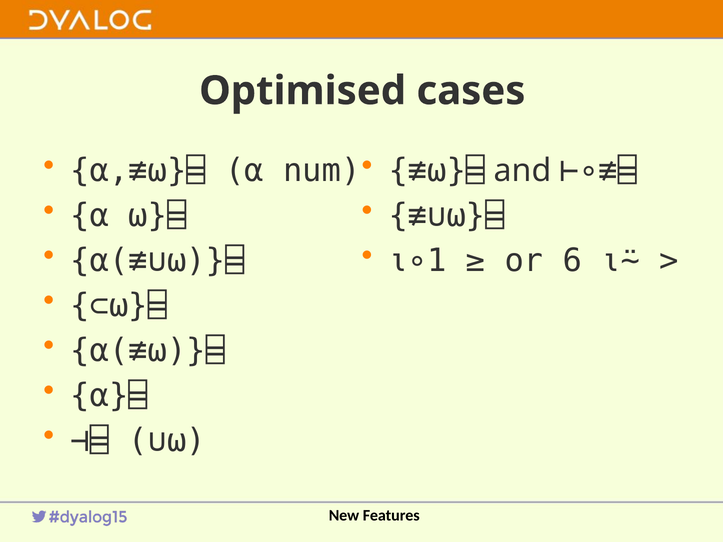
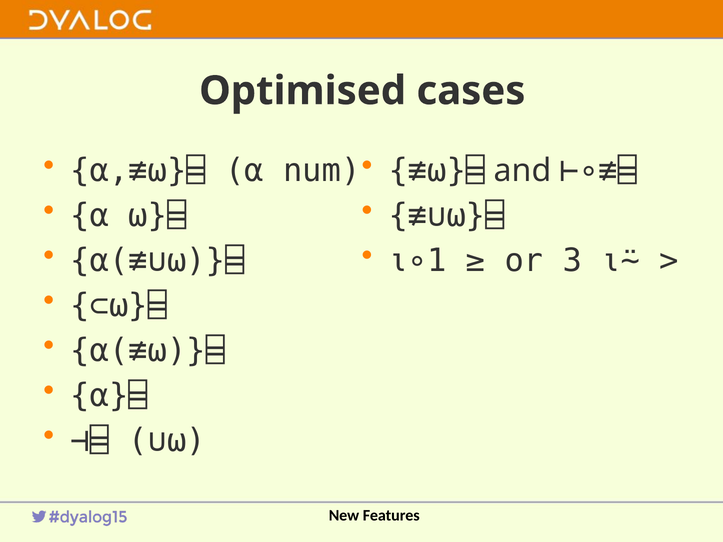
6: 6 -> 3 (572, 261)
